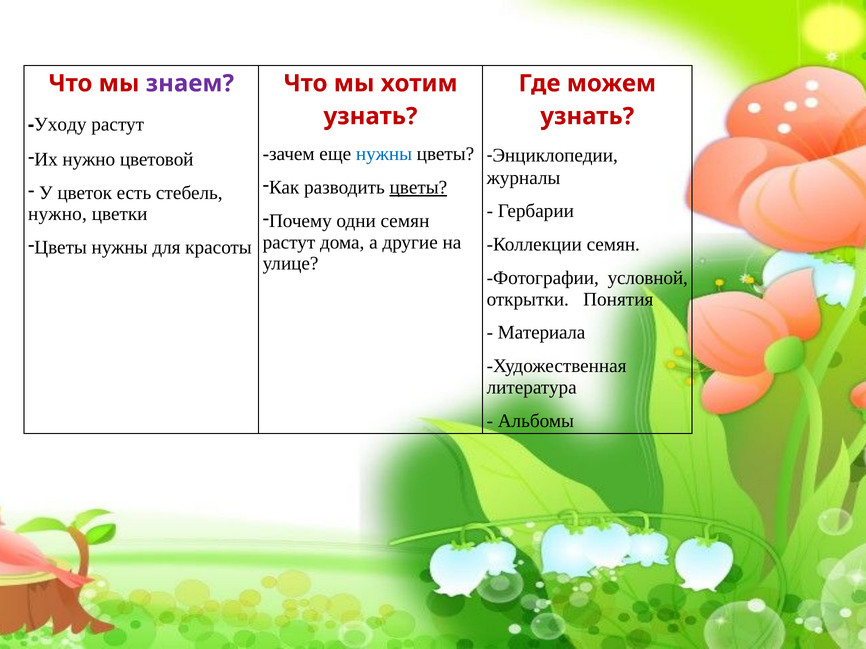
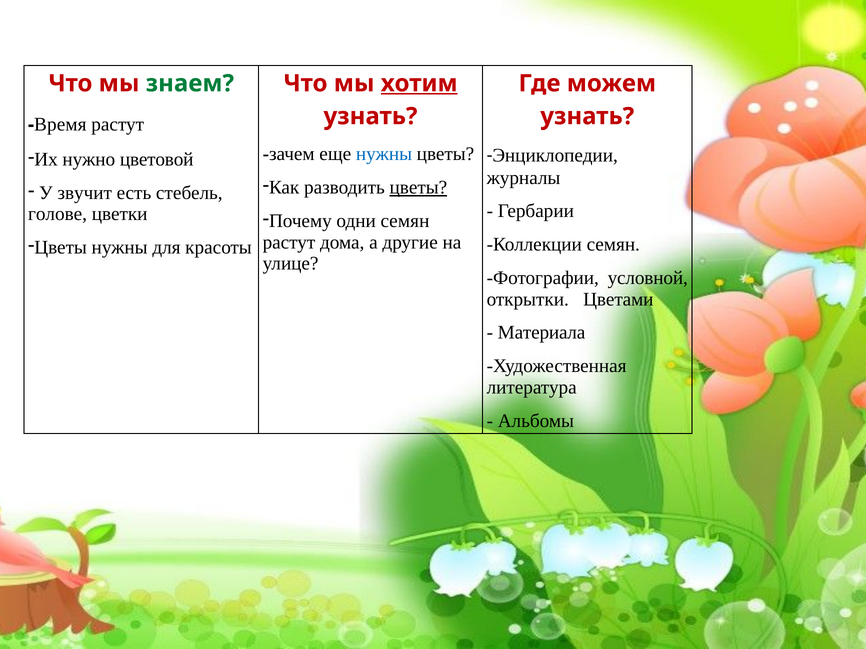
знаем colour: purple -> green (190, 83)
хотим underline: none -> present (419, 83)
Уходу: Уходу -> Время (60, 125)
цветок: цветок -> звучит (85, 193)
нужно: нужно -> голове (58, 214)
Понятия: Понятия -> Цветами (618, 299)
